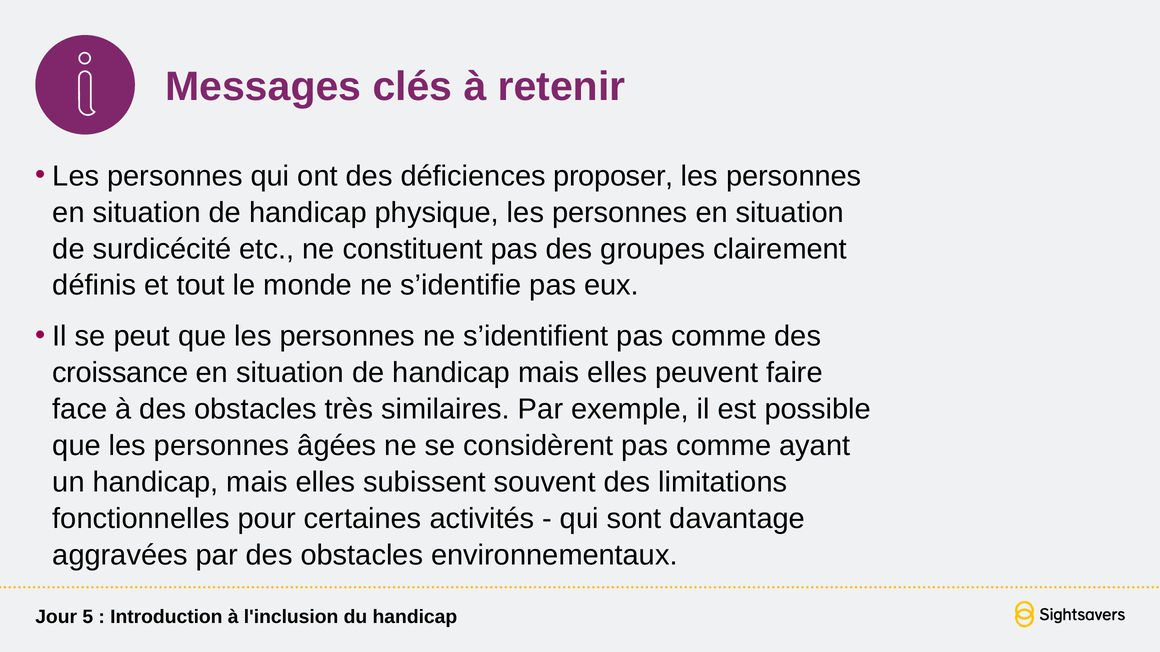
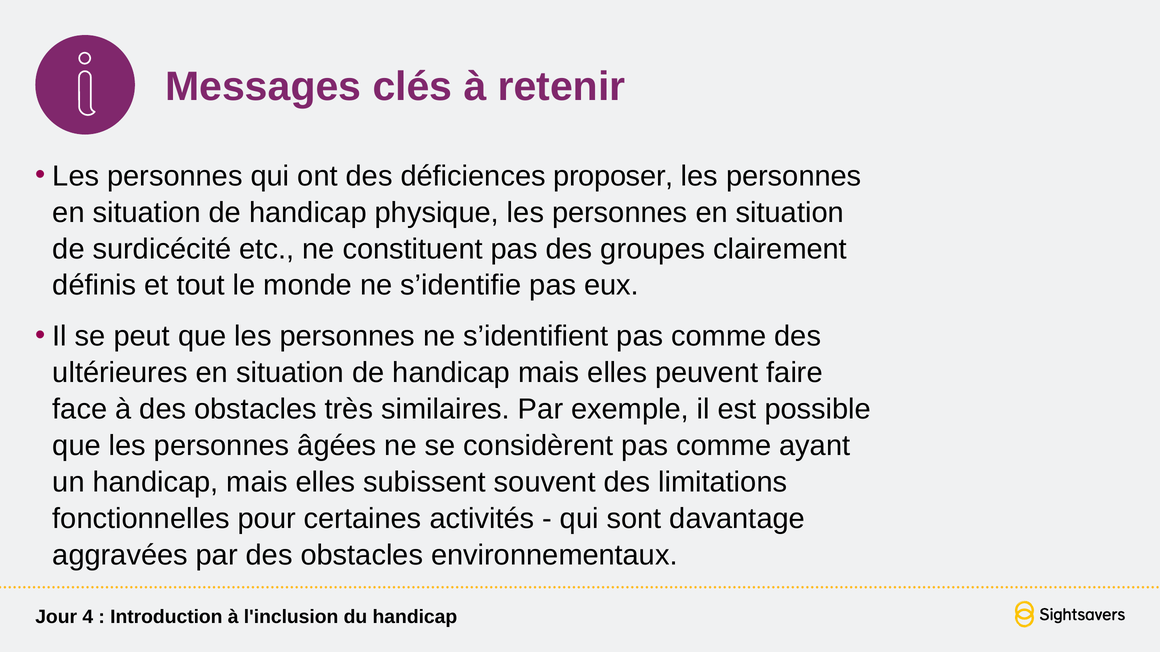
croissance: croissance -> ultérieures (120, 373)
5: 5 -> 4 (88, 617)
